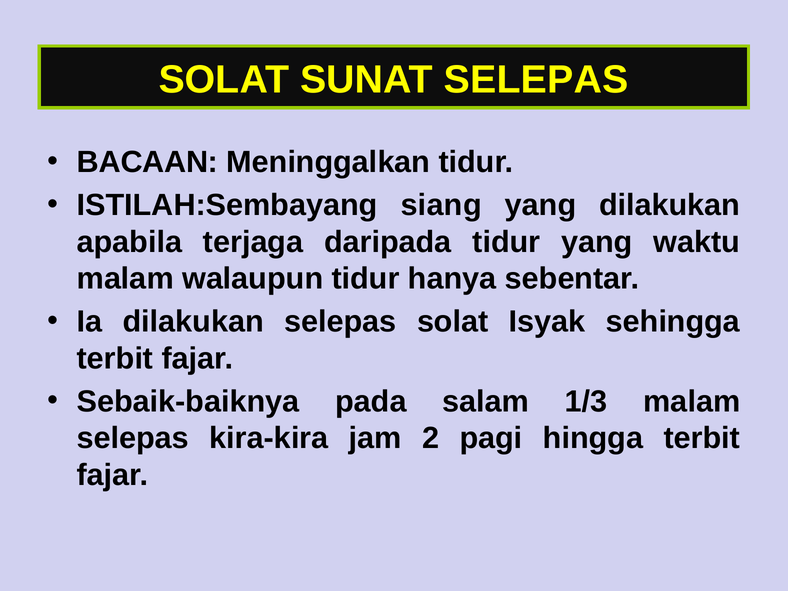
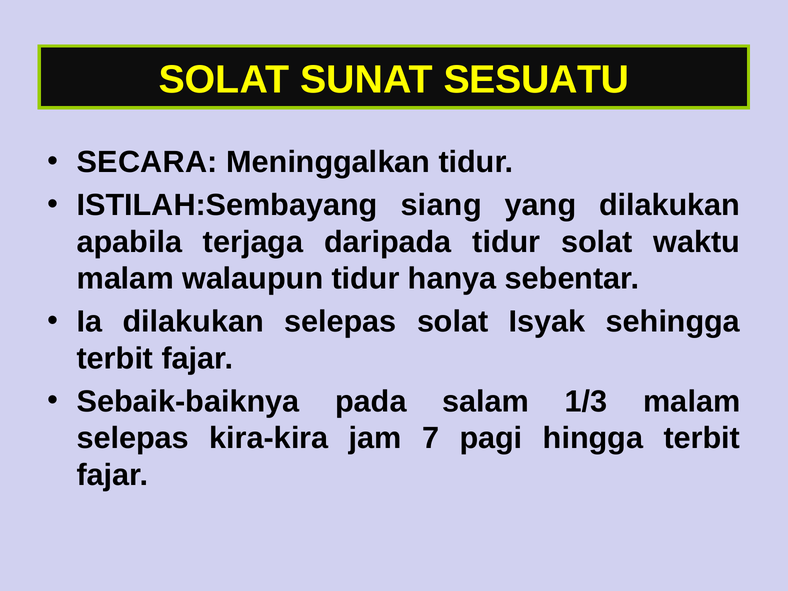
SUNAT SELEPAS: SELEPAS -> SESUATU (536, 80)
BACAAN: BACAAN -> SECARA (147, 162)
tidur yang: yang -> solat (597, 242)
2: 2 -> 7 (431, 438)
